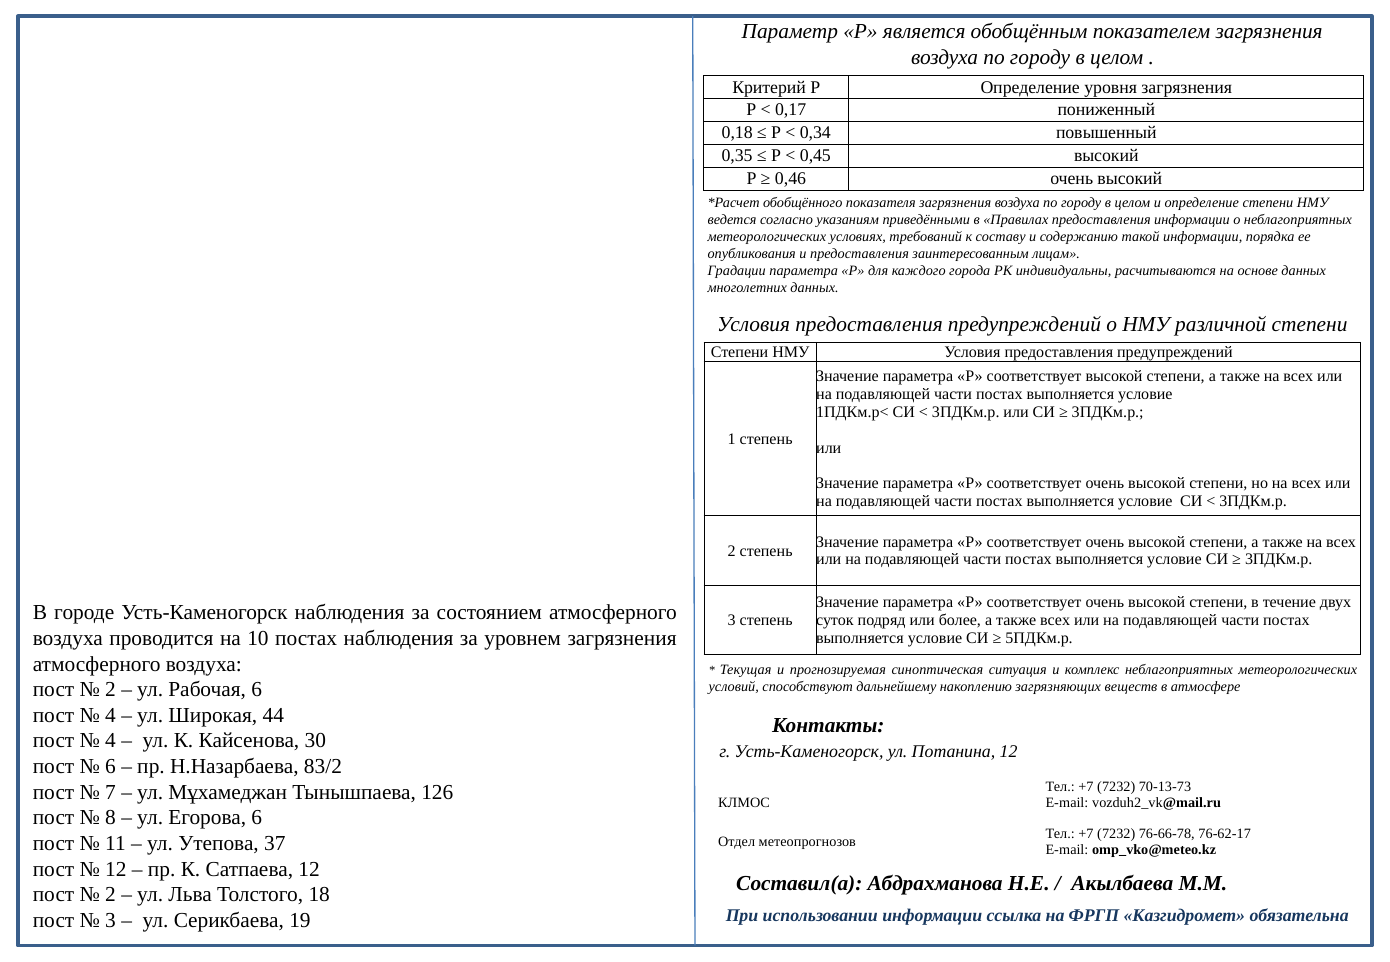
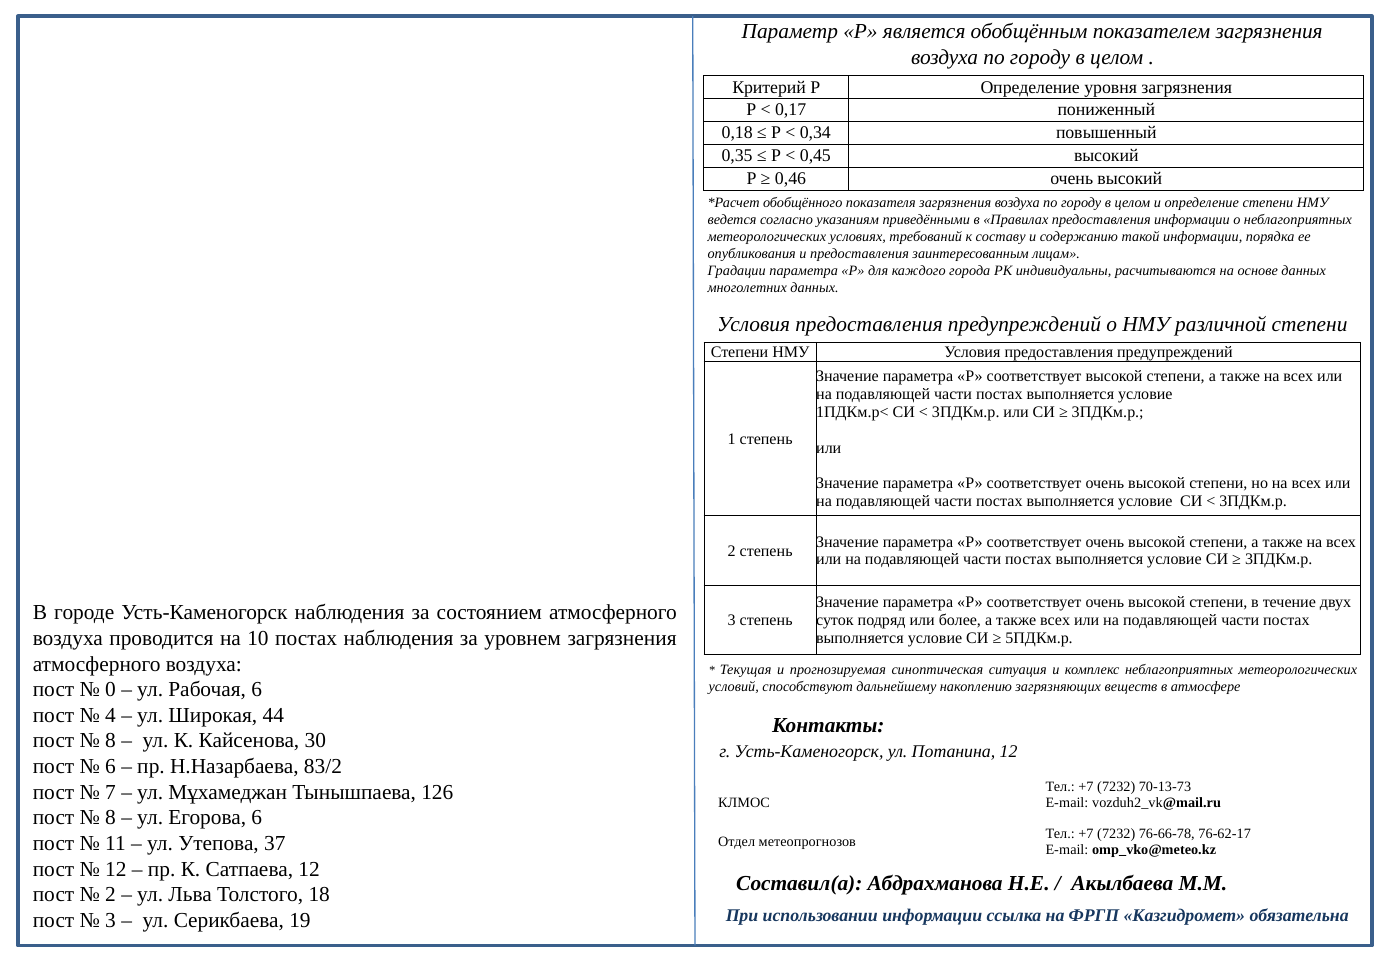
2: 2 -> 0 (111, 690)
4: 4 -> 8 (111, 741)
